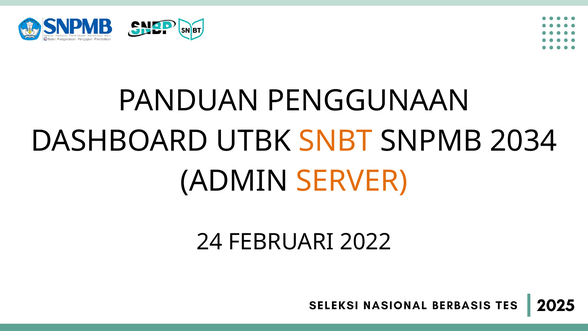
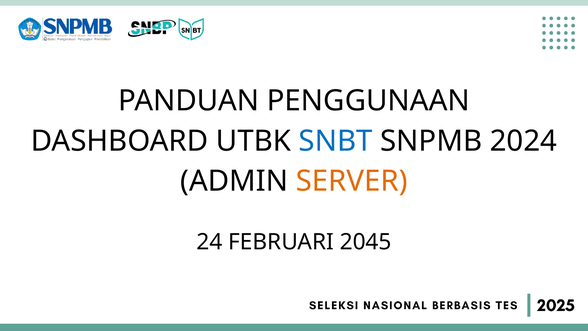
SNBT colour: orange -> blue (336, 141)
2034: 2034 -> 2024 (523, 141)
2022: 2022 -> 2045 (366, 242)
